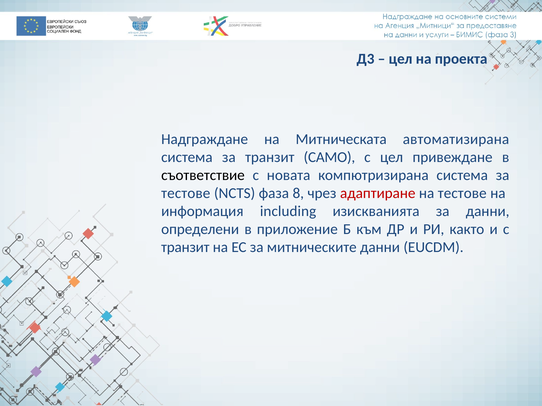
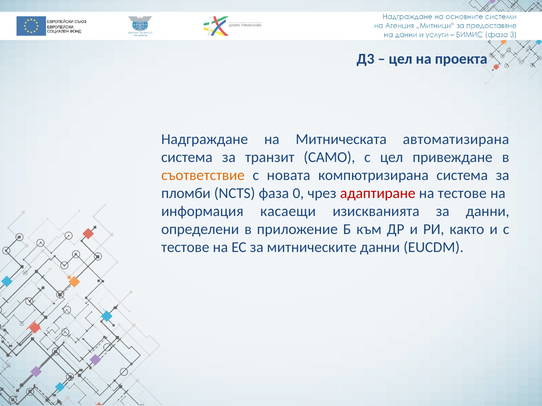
съответствие colour: black -> orange (203, 175)
тестове: тестове -> пломби (186, 193)
8: 8 -> 0 (298, 193)
including: including -> касаещи (288, 212)
транзит: транзит -> тестове (185, 248)
